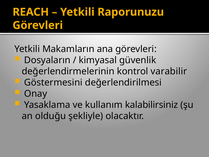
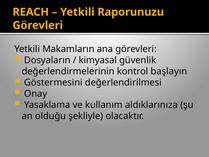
varabilir: varabilir -> başlayın (169, 71)
kalabilirsiniz: kalabilirsiniz -> aldıklarınıza (151, 105)
